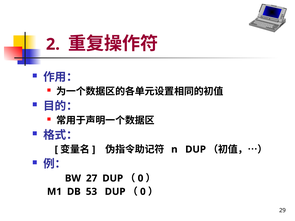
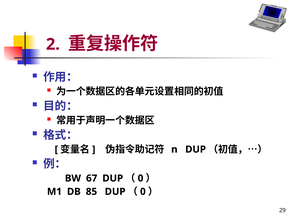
27: 27 -> 67 (92, 178)
53: 53 -> 85 (91, 192)
